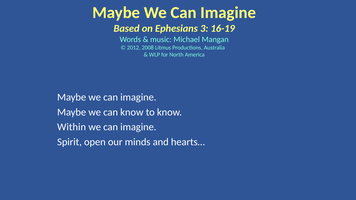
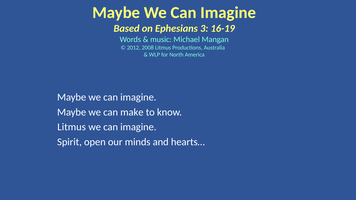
can know: know -> make (132, 112)
Within: Within -> Litmus (72, 127)
